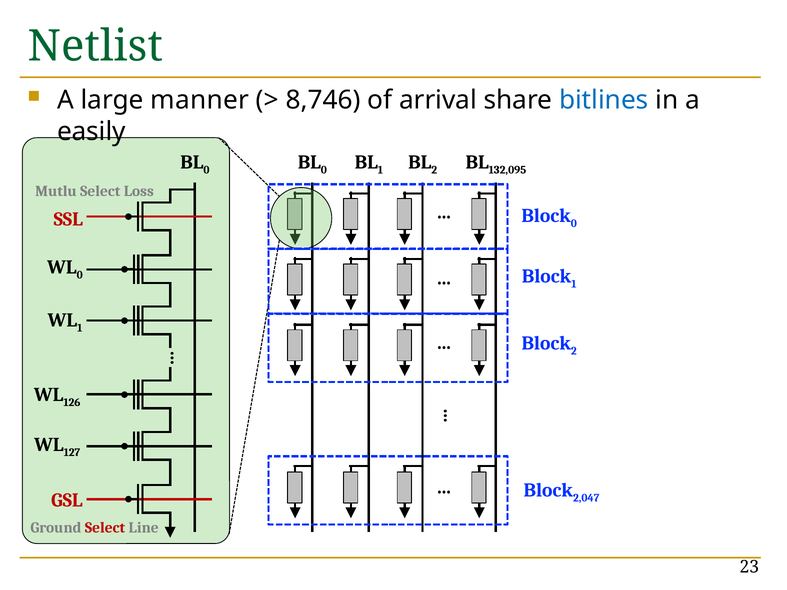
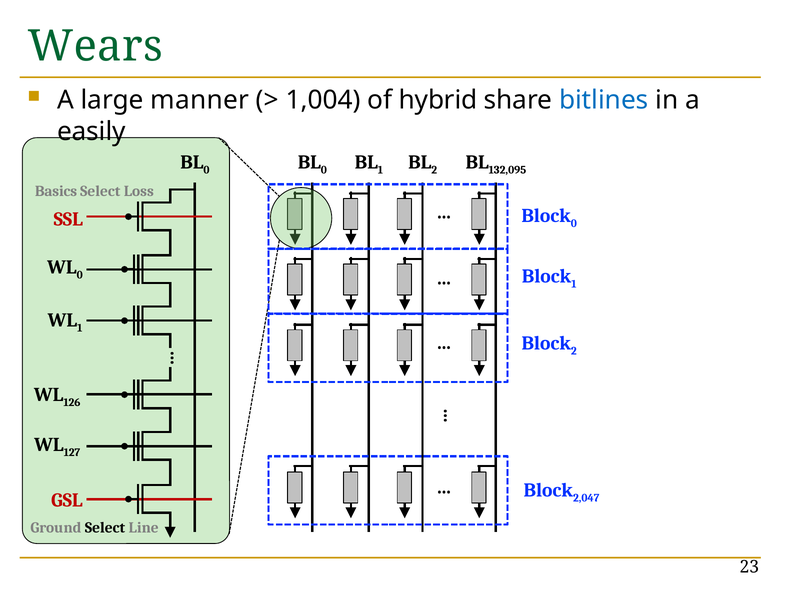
Netlist: Netlist -> Wears (95, 46)
8,746: 8,746 -> 1,004 (323, 100)
arrival: arrival -> hybrid (438, 100)
Mutlu: Mutlu -> Basics (56, 191)
Select colour: red -> black (105, 528)
